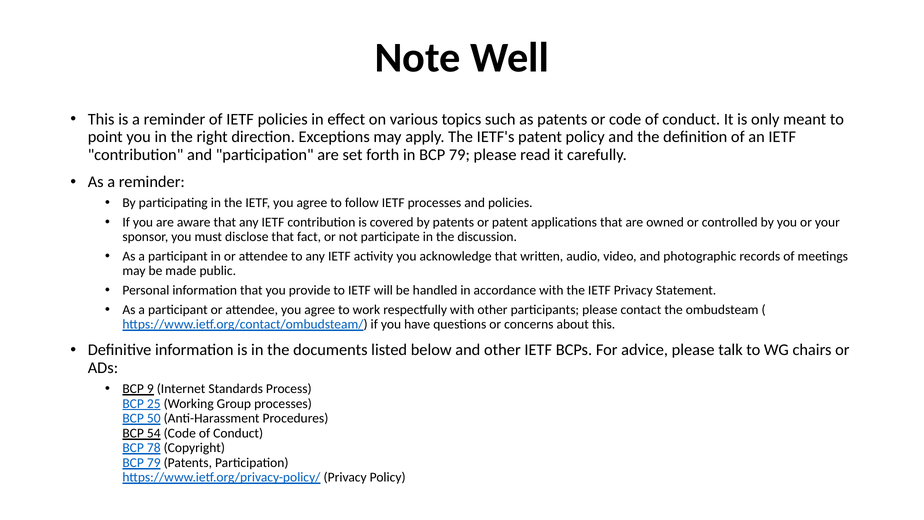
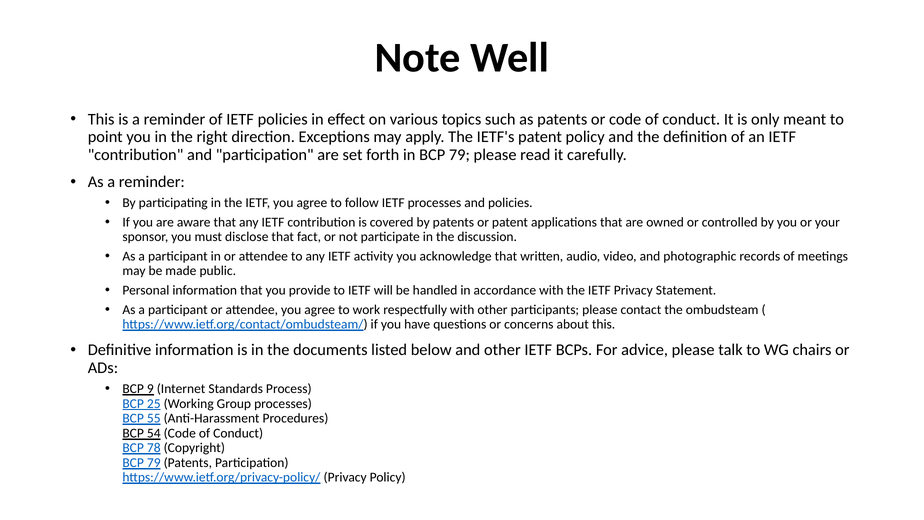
50: 50 -> 55 (154, 418)
